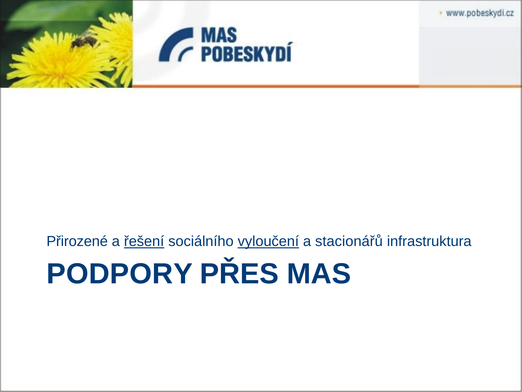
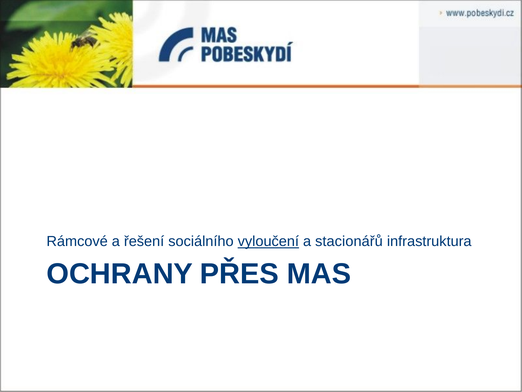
Přirozené: Přirozené -> Rámcové (77, 241)
řešení underline: present -> none (144, 241)
PODPORY: PODPORY -> OCHRANY (120, 274)
